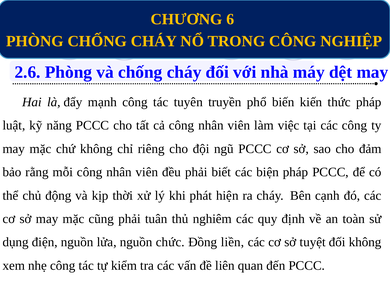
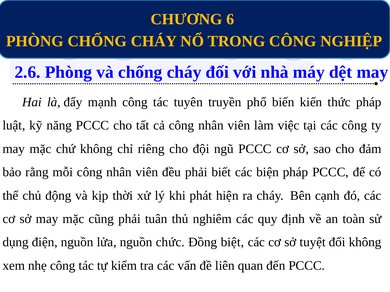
liền: liền -> biệt (232, 243)
